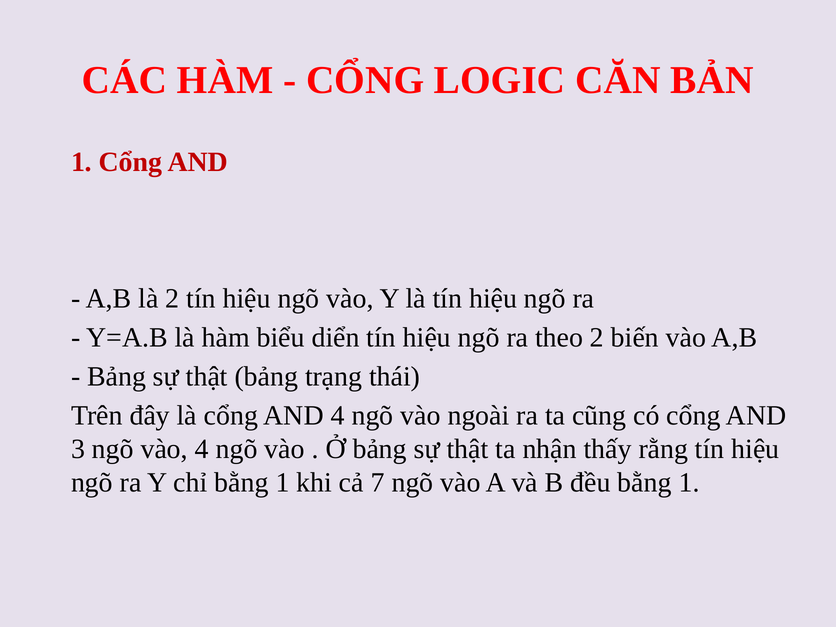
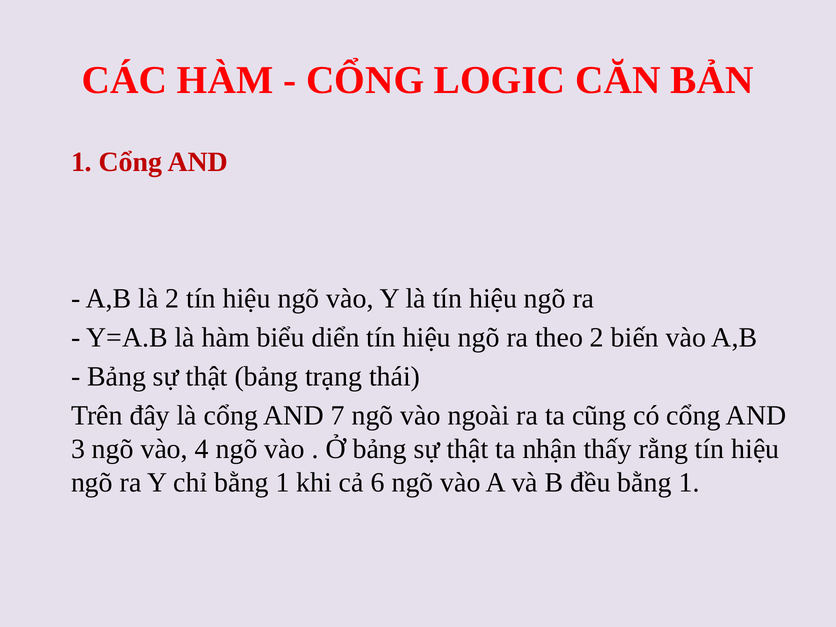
AND 4: 4 -> 7 (338, 416)
7: 7 -> 6 (378, 483)
